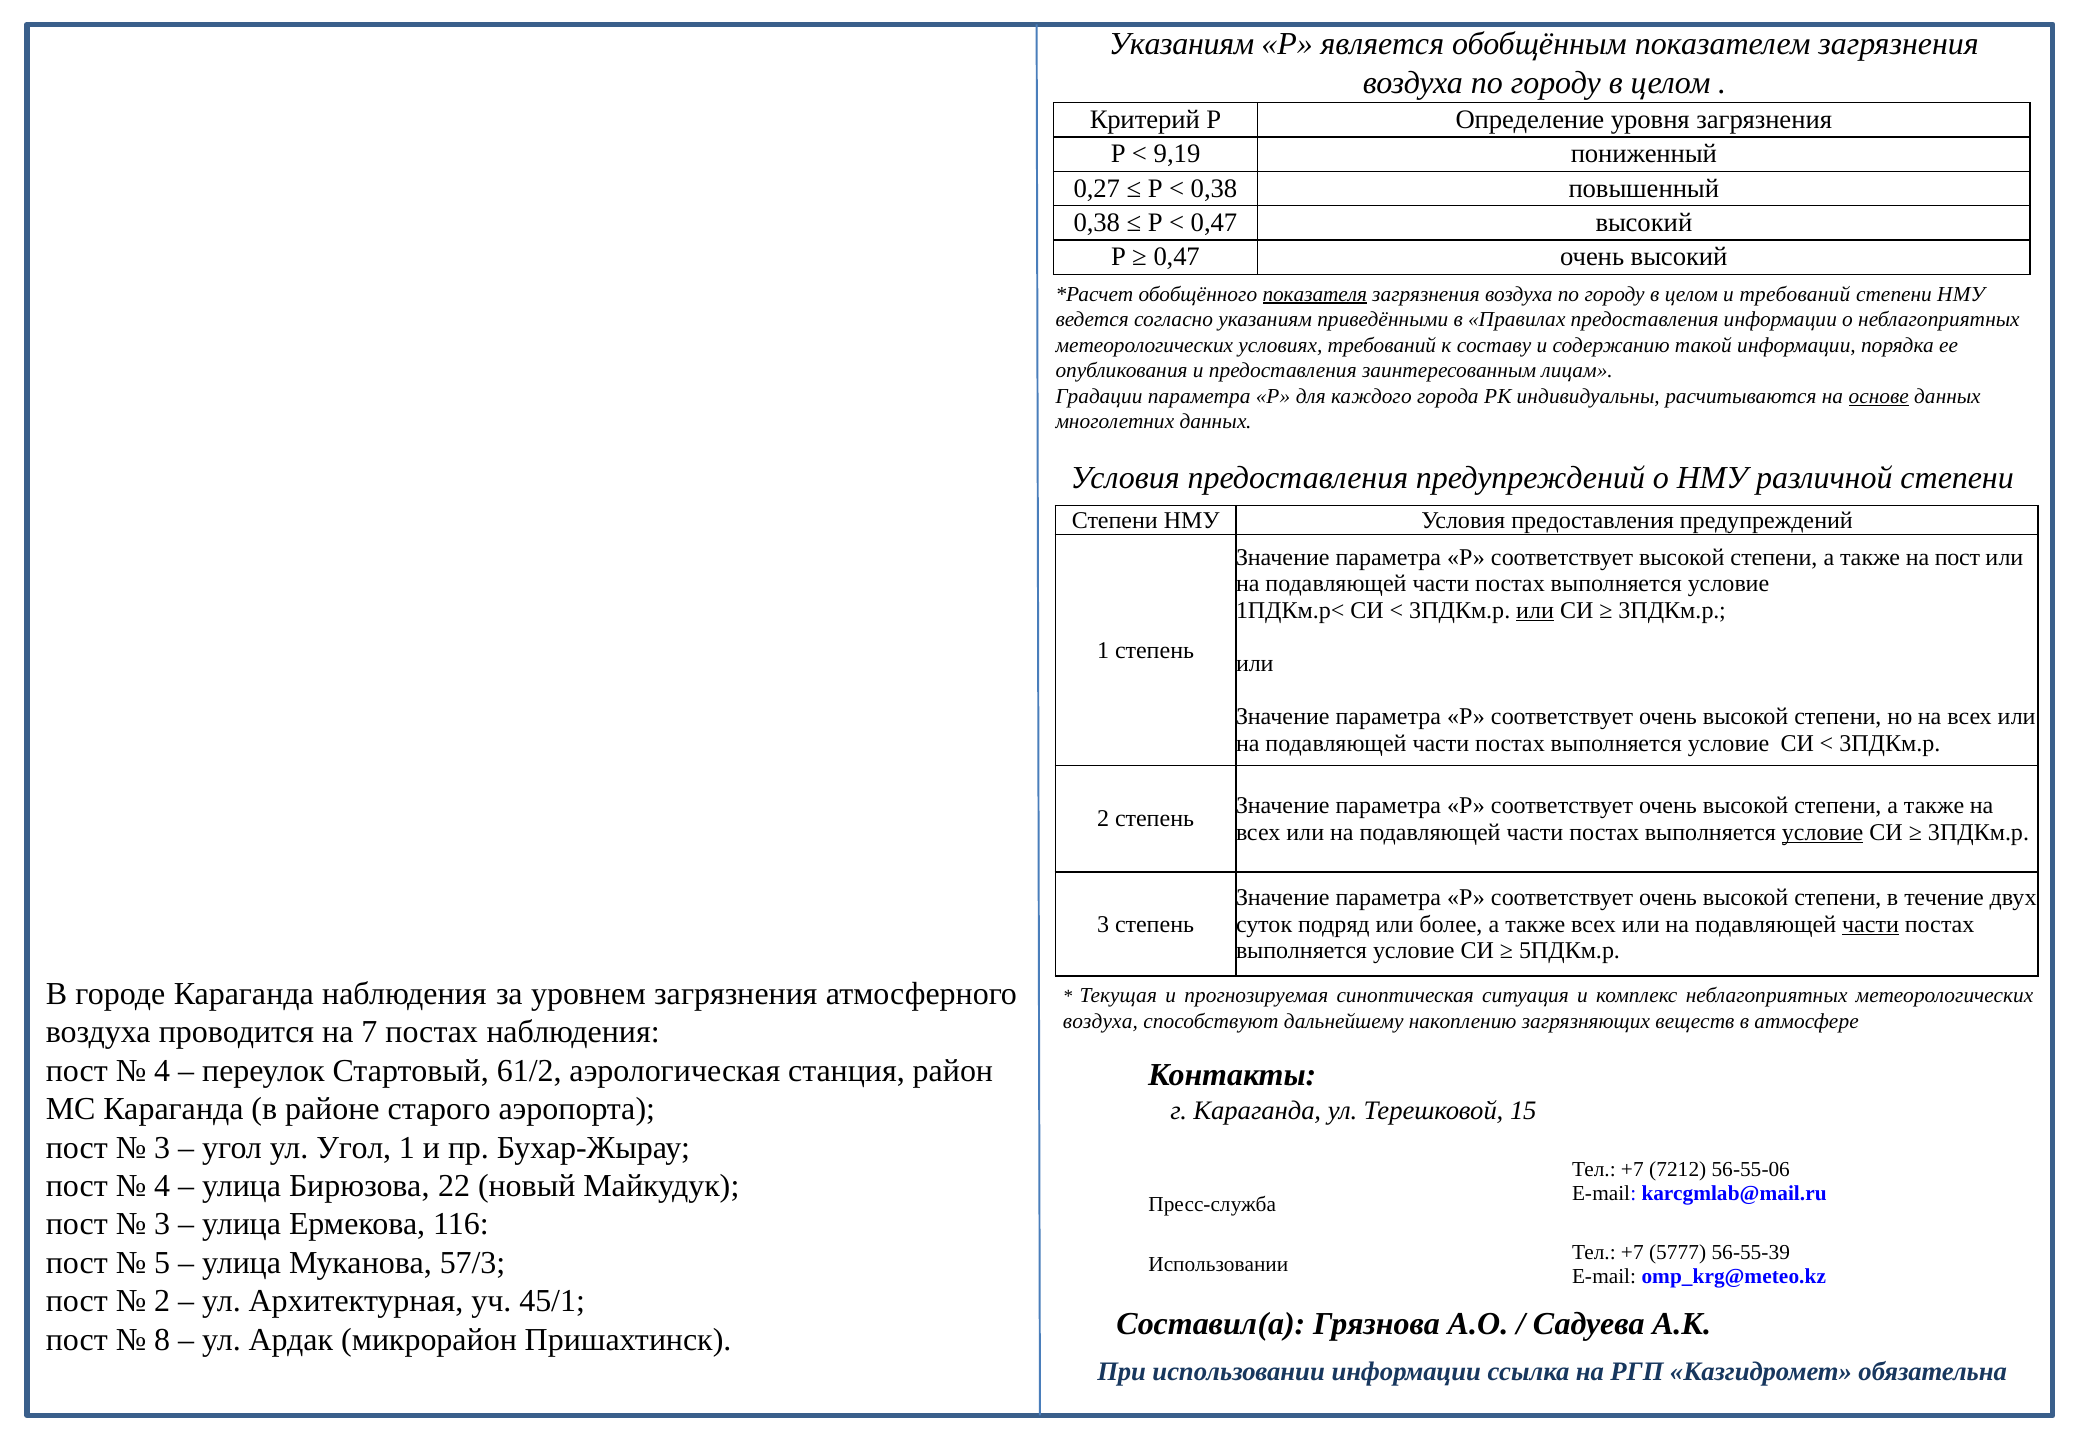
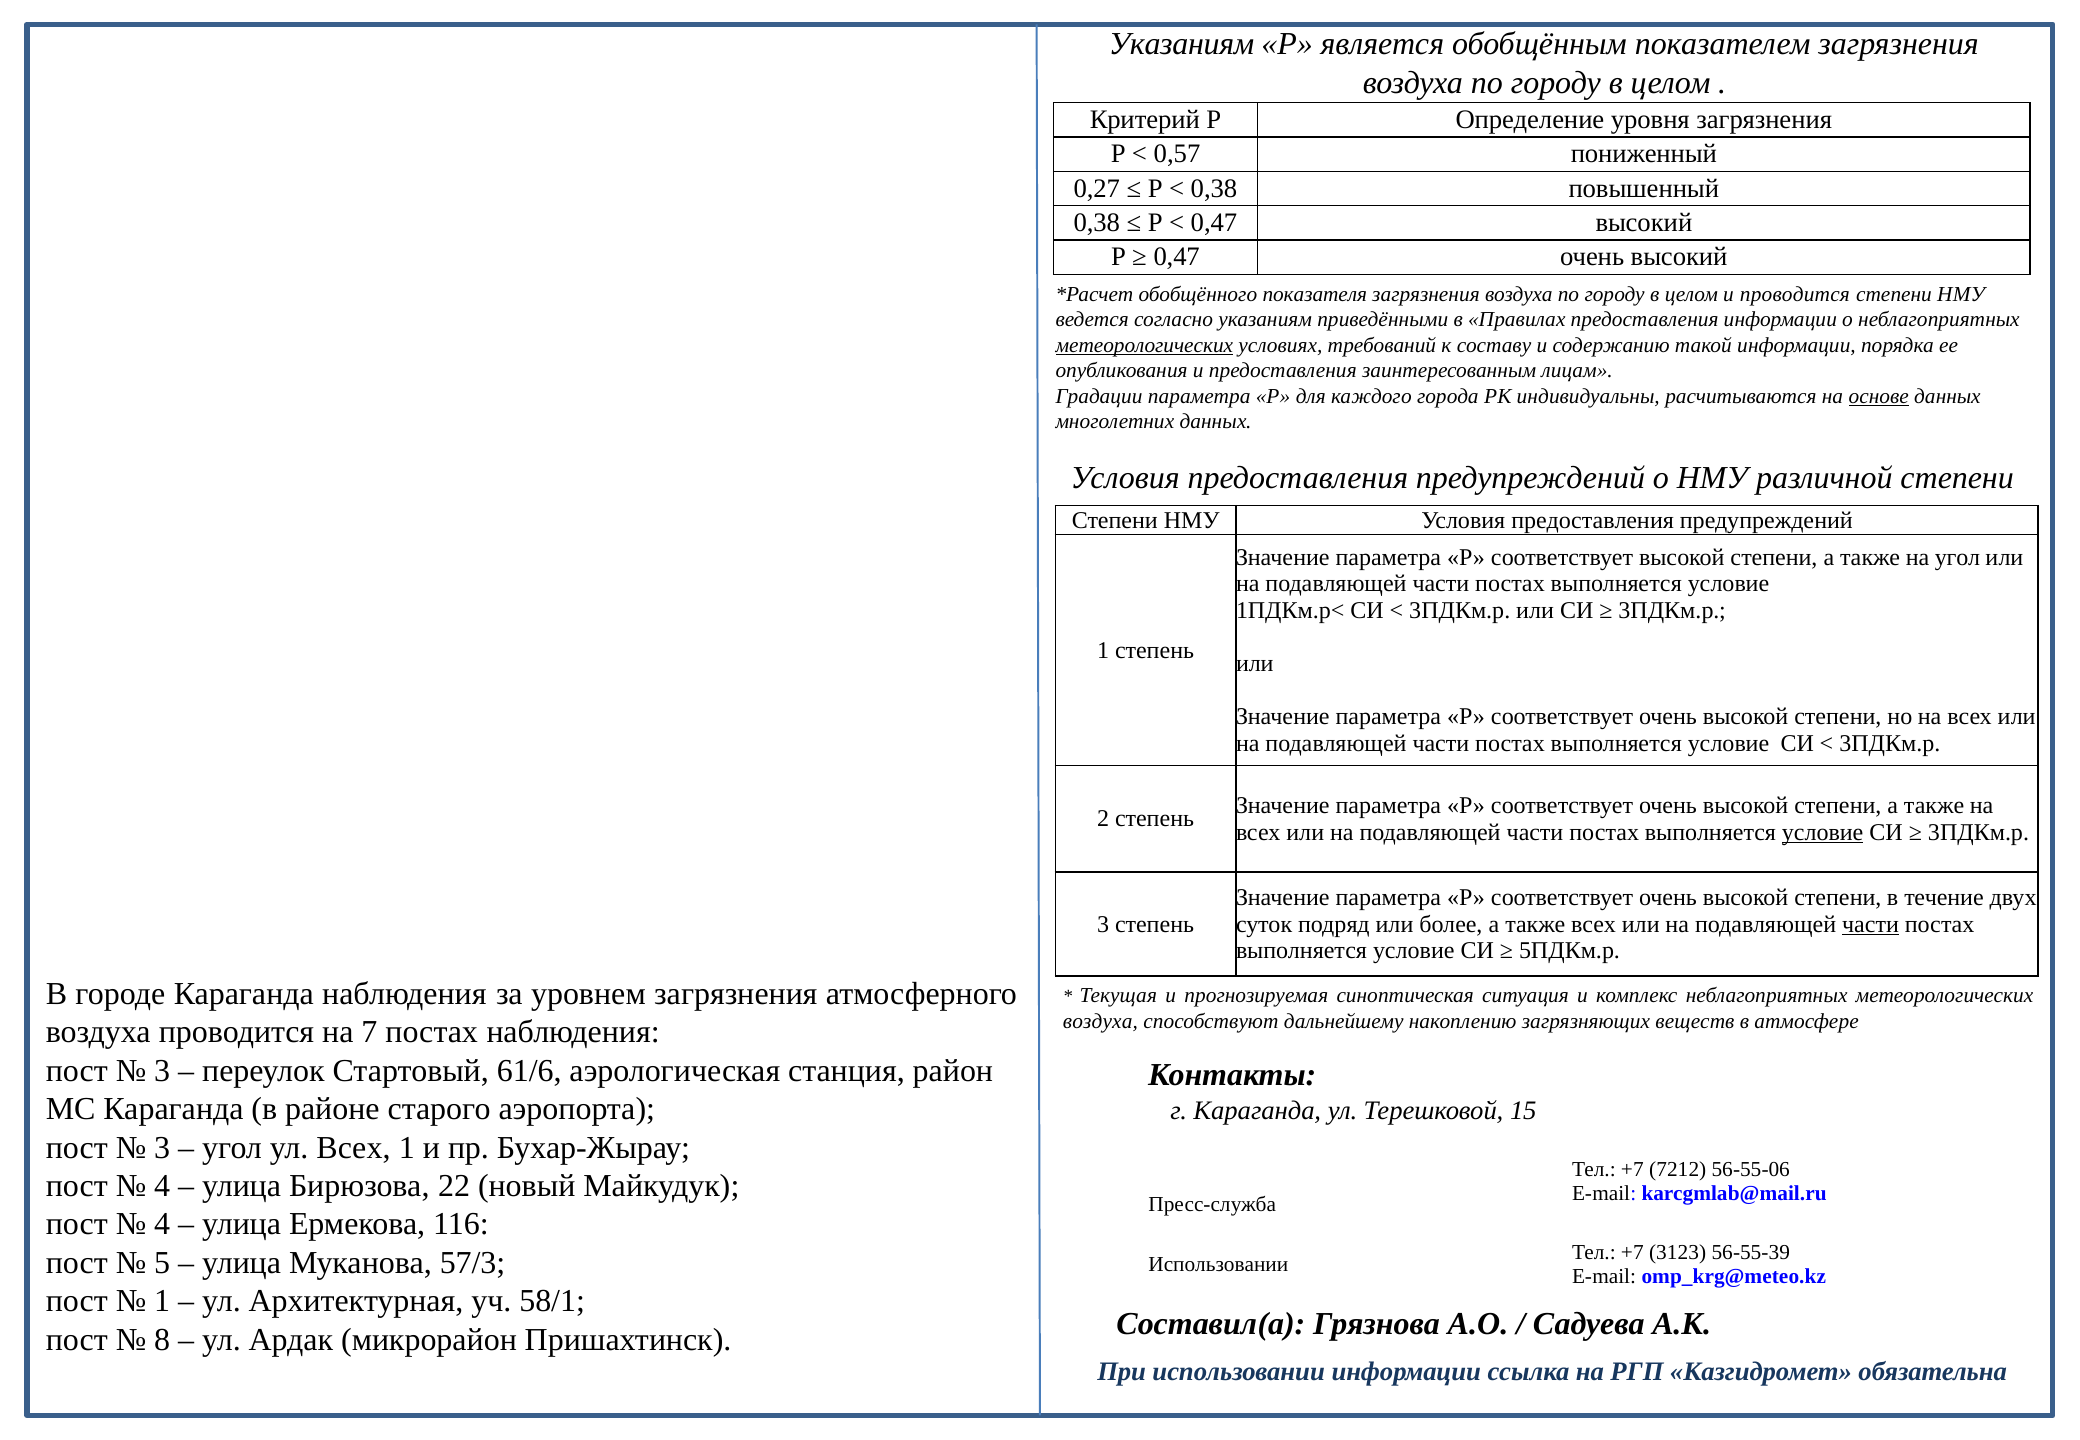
9,19: 9,19 -> 0,57 (1177, 154)
показателя underline: present -> none (1315, 294)
и требований: требований -> проводится (1795, 294)
метеорологических underline: none -> present (1144, 345)
на пост: пост -> угол (1958, 557)
или underline: present -> none (1535, 610)
4: 4 -> 3 (162, 1071)
61/2: 61/2 -> 61/6 (529, 1071)
ул Угол: Угол -> Всех (354, 1148)
3: 3 -> 4 (162, 1224)
5777: 5777 -> 3123 (1678, 1252)
2: 2 -> 1 (162, 1301)
45/1: 45/1 -> 58/1 (552, 1301)
